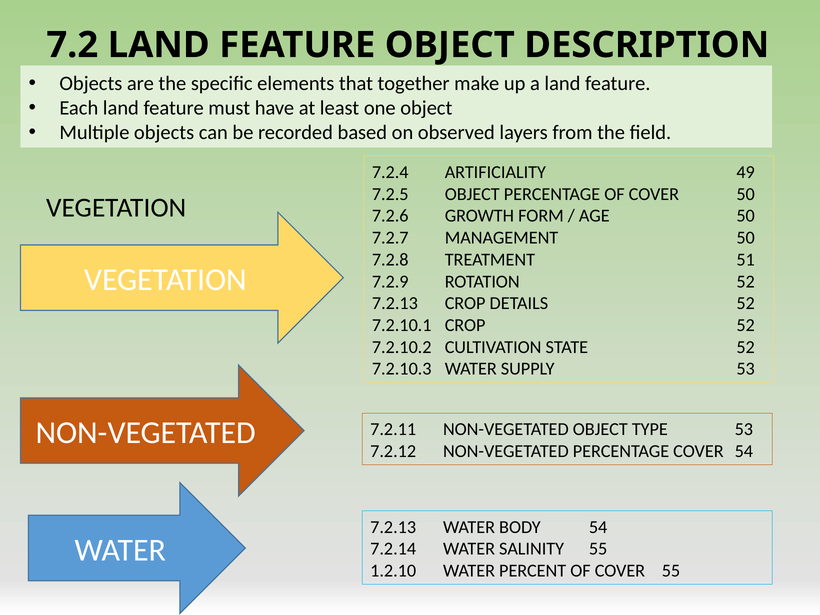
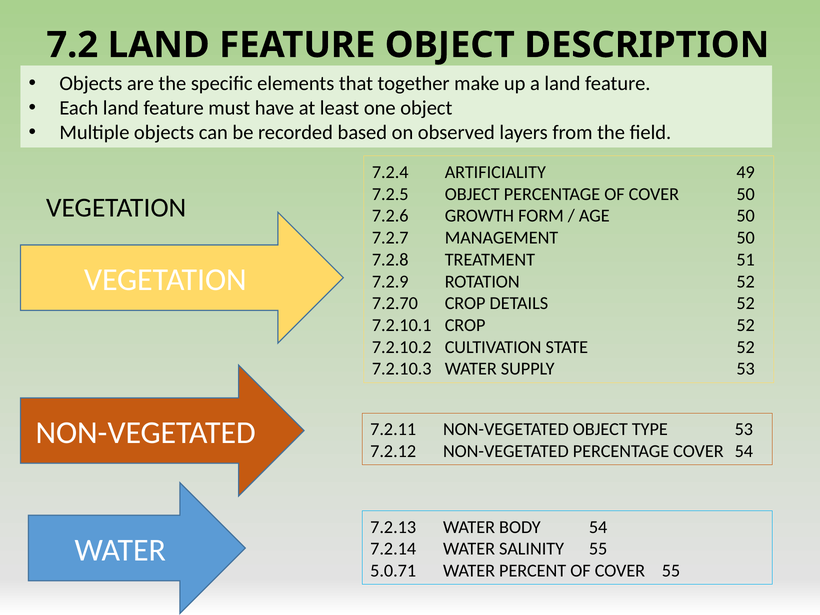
7.2.13: 7.2.13 -> 7.2.70 (395, 303)
1.2.10: 1.2.10 -> 5.0.71 (393, 571)
